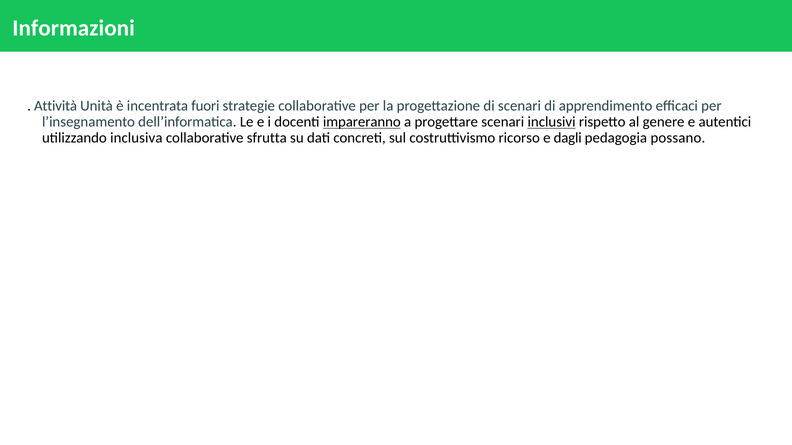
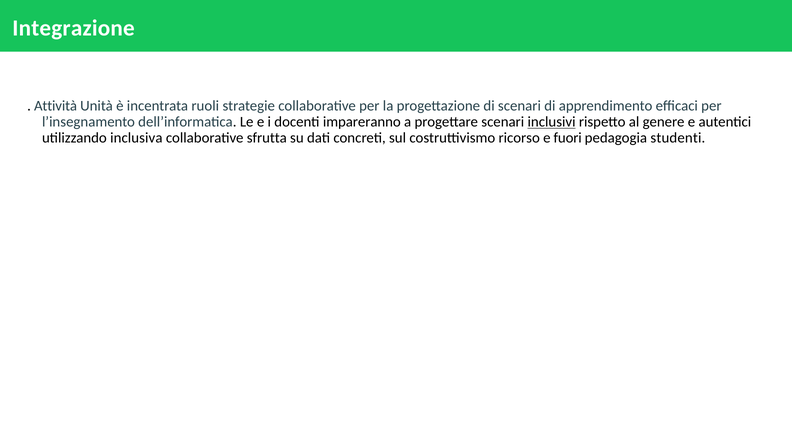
Informazioni: Informazioni -> Integrazione (73, 28)
fuori: fuori -> ruoli (205, 106)
impareranno underline: present -> none (362, 122)
dagli: dagli -> fuori (568, 138)
possano: possano -> studenti (678, 138)
